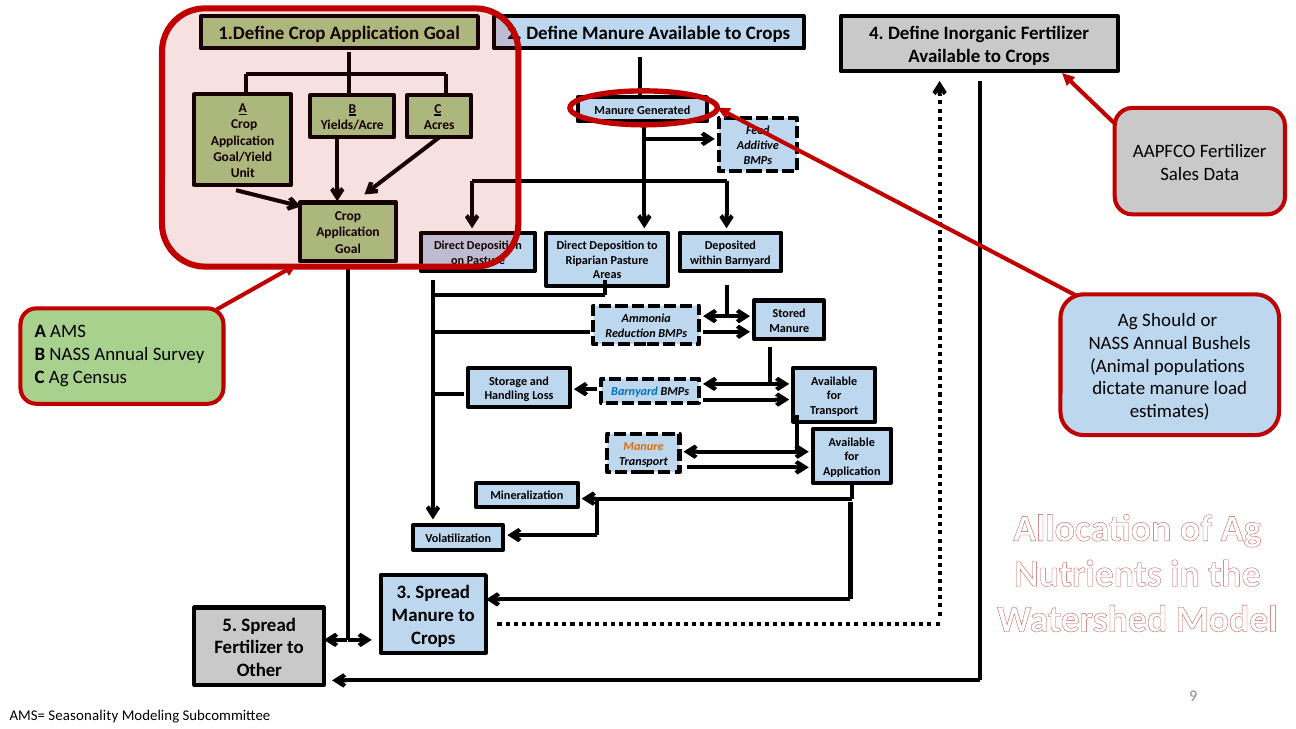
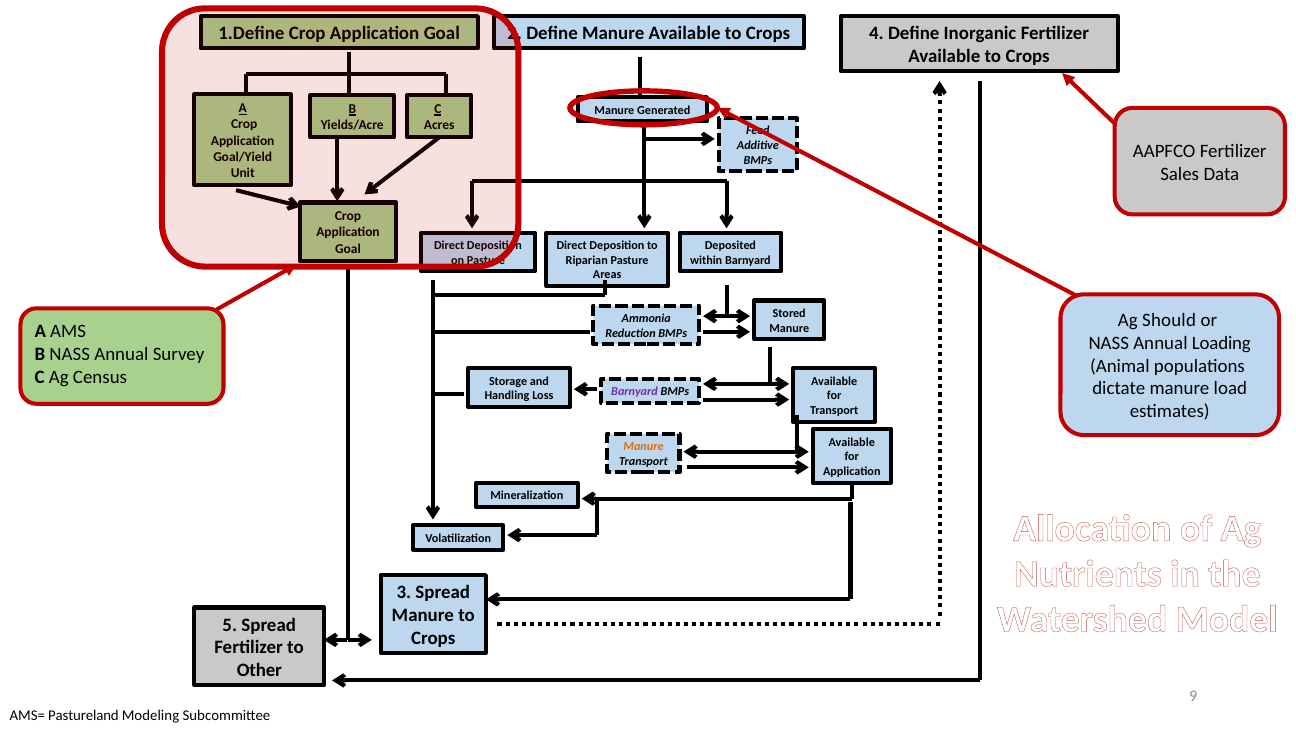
Bushels: Bushels -> Loading (1221, 343)
Barnyard colour: blue -> purple (634, 392)
Seasonality: Seasonality -> Pastureland (83, 716)
